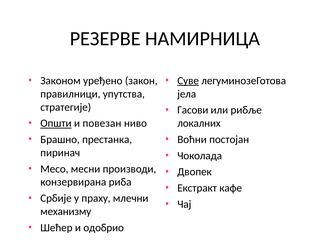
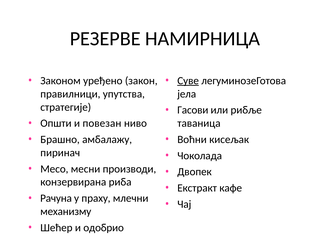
локалних: локалних -> таваница (199, 123)
Општи underline: present -> none (56, 123)
престанка: престанка -> амбалажу (107, 139)
постојан: постојан -> кисељак (229, 139)
Србије: Србије -> Рачуна (56, 198)
